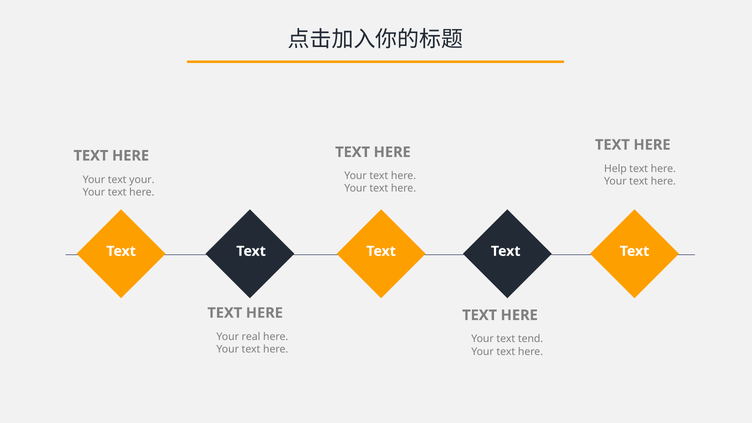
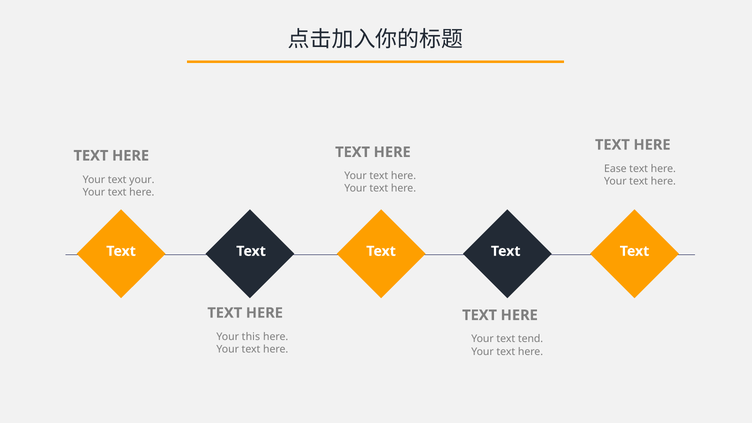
Help: Help -> Ease (615, 169)
real: real -> this (251, 337)
